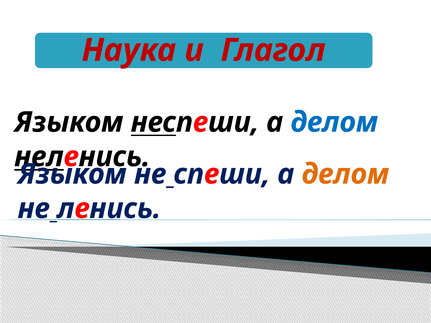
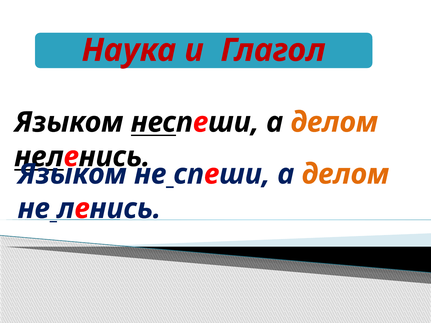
делом colour: blue -> orange (334, 122)
